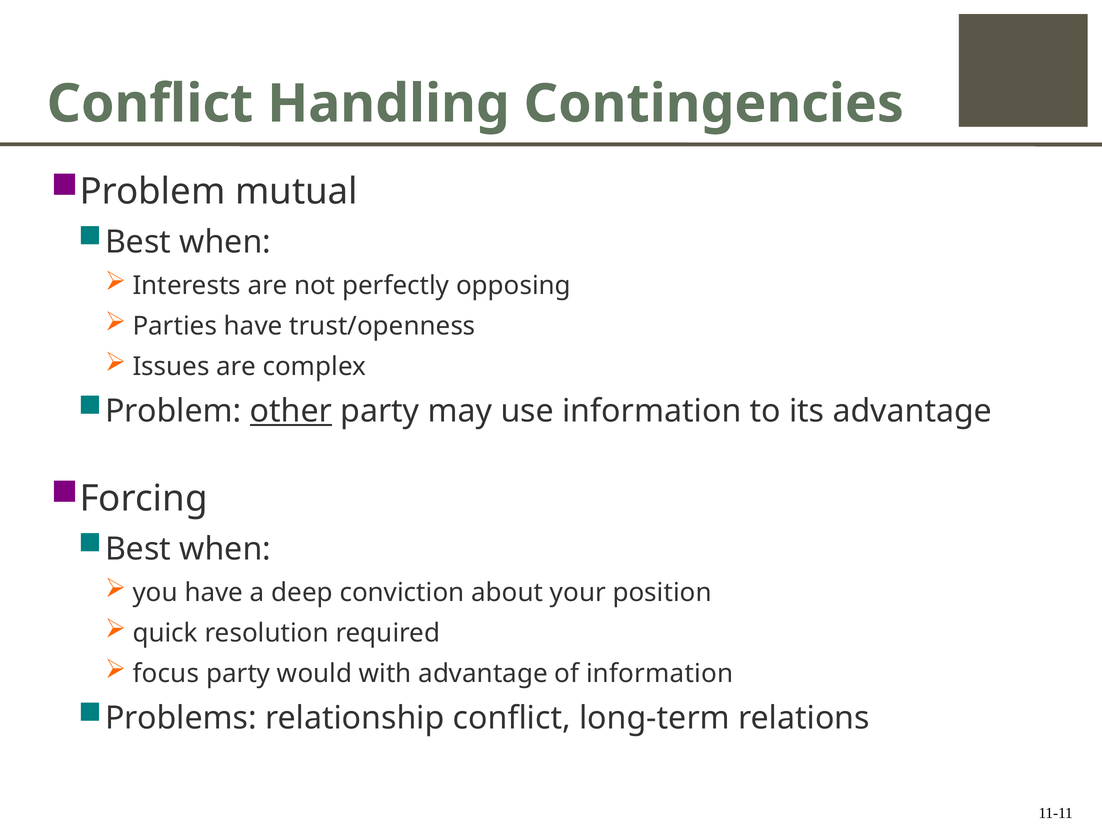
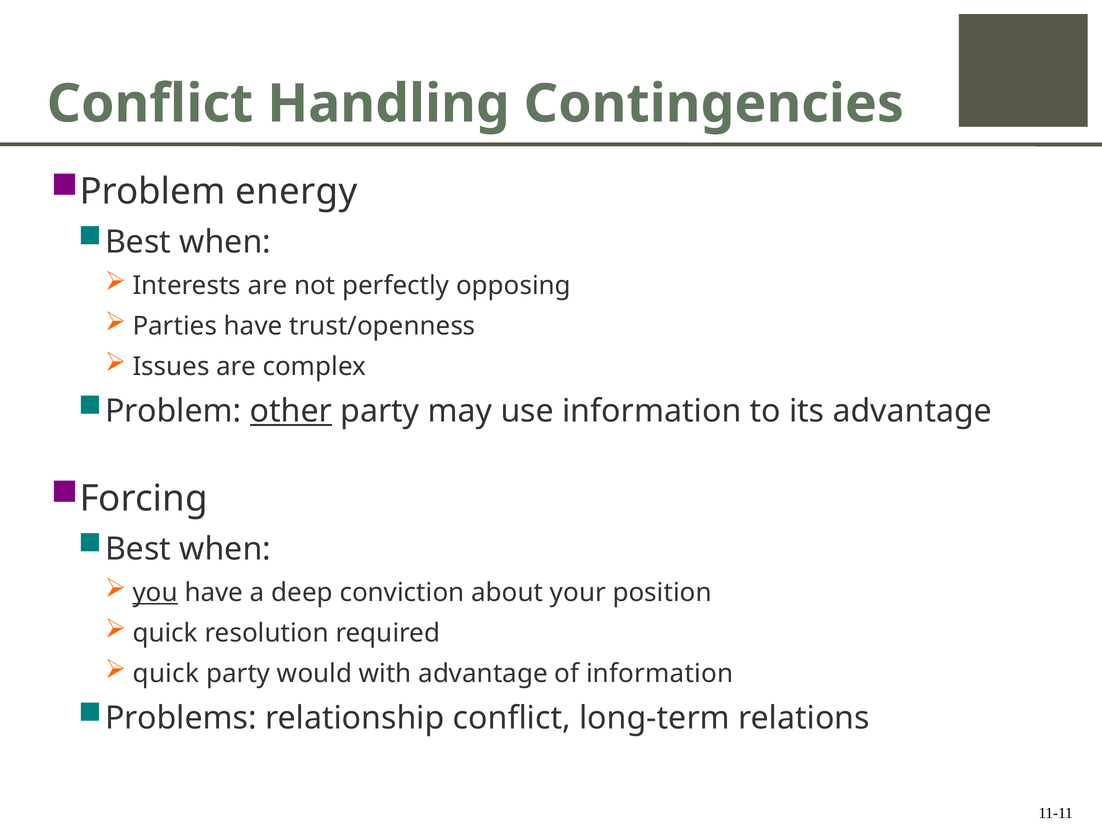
mutual: mutual -> energy (296, 192)
you underline: none -> present (155, 592)
focus: focus -> quick (166, 673)
